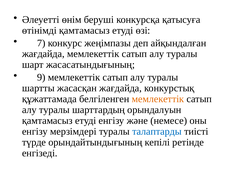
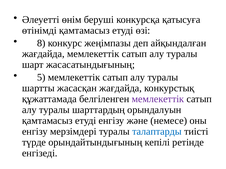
7: 7 -> 8 (41, 43)
9: 9 -> 5 (41, 78)
мемлекеттік colour: orange -> purple (158, 99)
